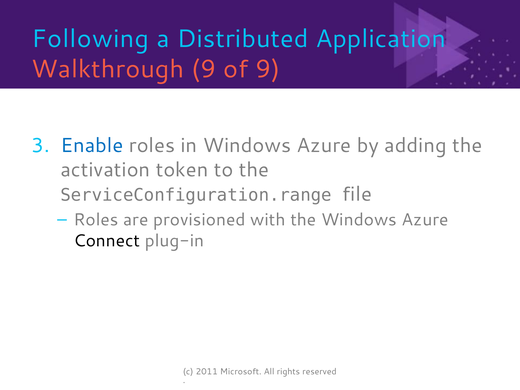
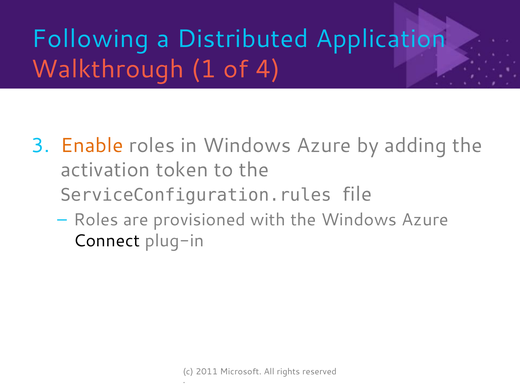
Walkthrough 9: 9 -> 1 (204, 69)
of 9: 9 -> 4 (268, 69)
Enable colour: blue -> orange (92, 146)
ServiceConfiguration.range: ServiceConfiguration.range -> ServiceConfiguration.rules (196, 195)
